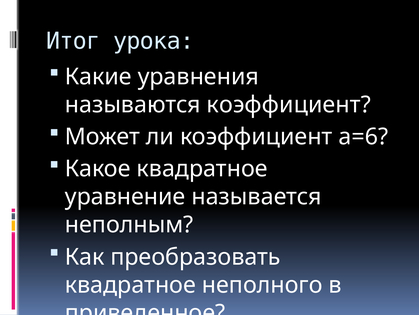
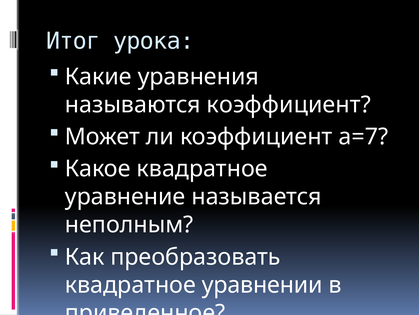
а=6: а=6 -> а=7 (363, 137)
неполного: неполного -> уравнении (262, 284)
